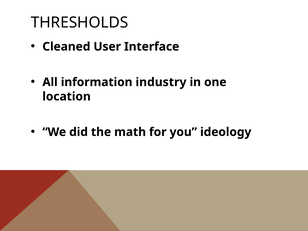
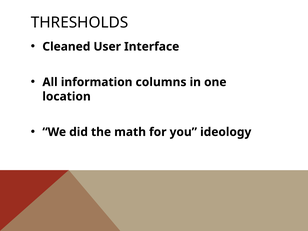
industry: industry -> columns (161, 82)
